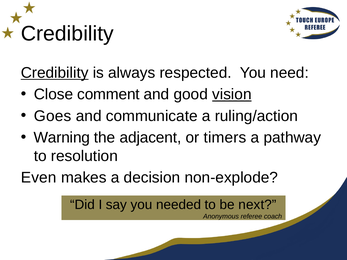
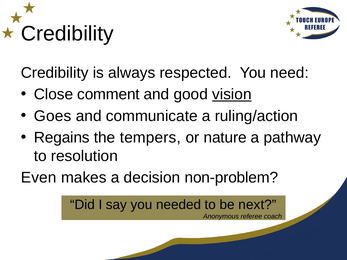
Credibility underline: present -> none (55, 73)
Warning: Warning -> Regains (62, 138)
adjacent: adjacent -> tempers (150, 138)
timers: timers -> nature (225, 138)
non-explode: non-explode -> non-problem (231, 178)
